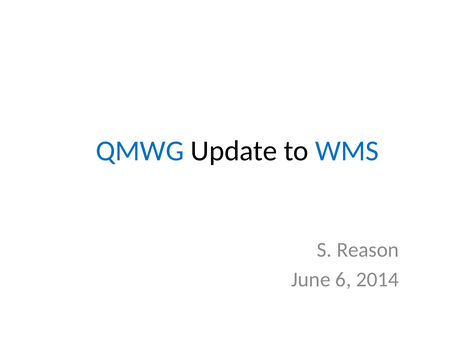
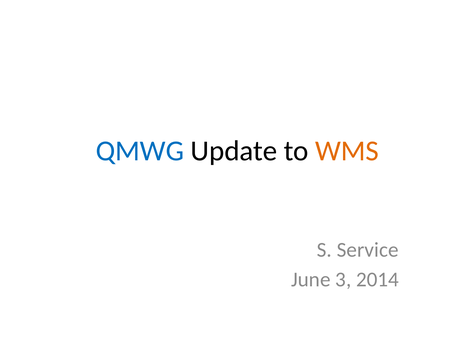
WMS colour: blue -> orange (347, 151)
Reason: Reason -> Service (368, 250)
6: 6 -> 3 (343, 280)
